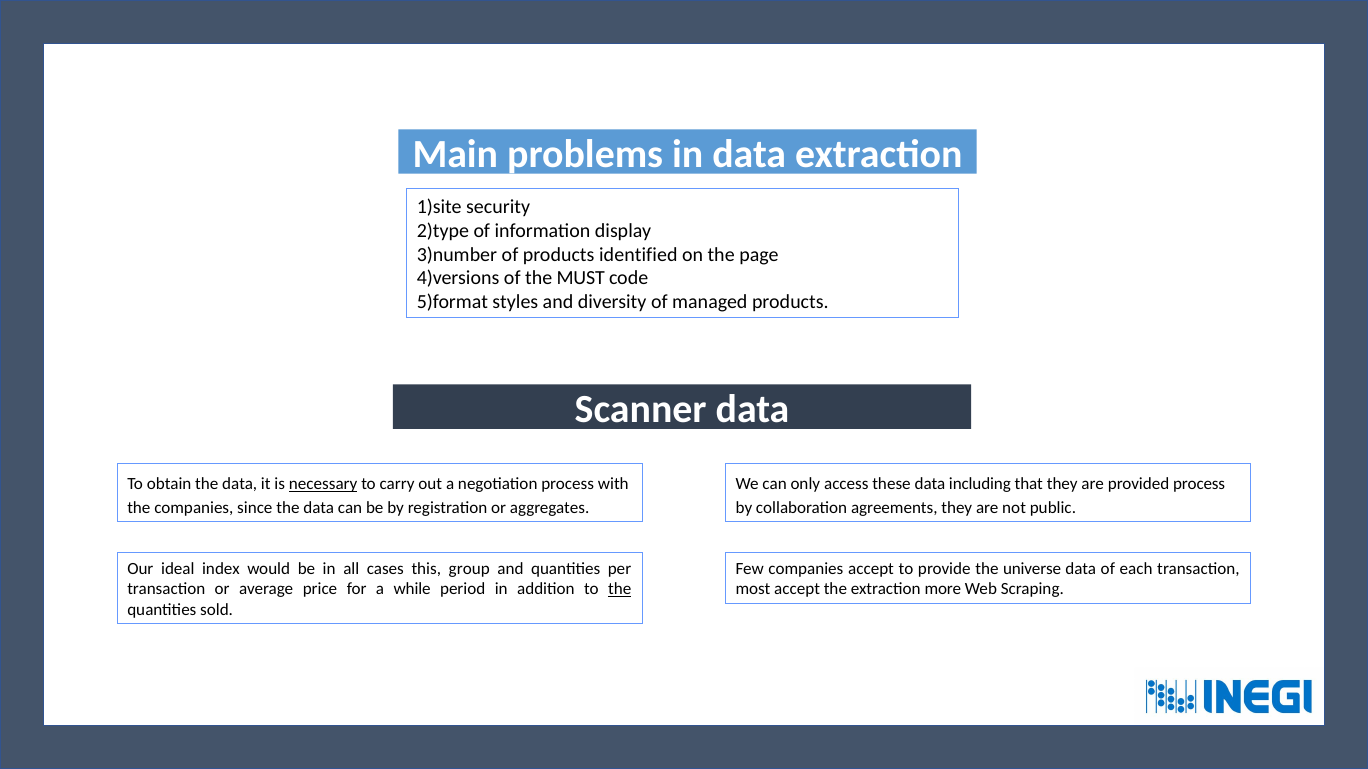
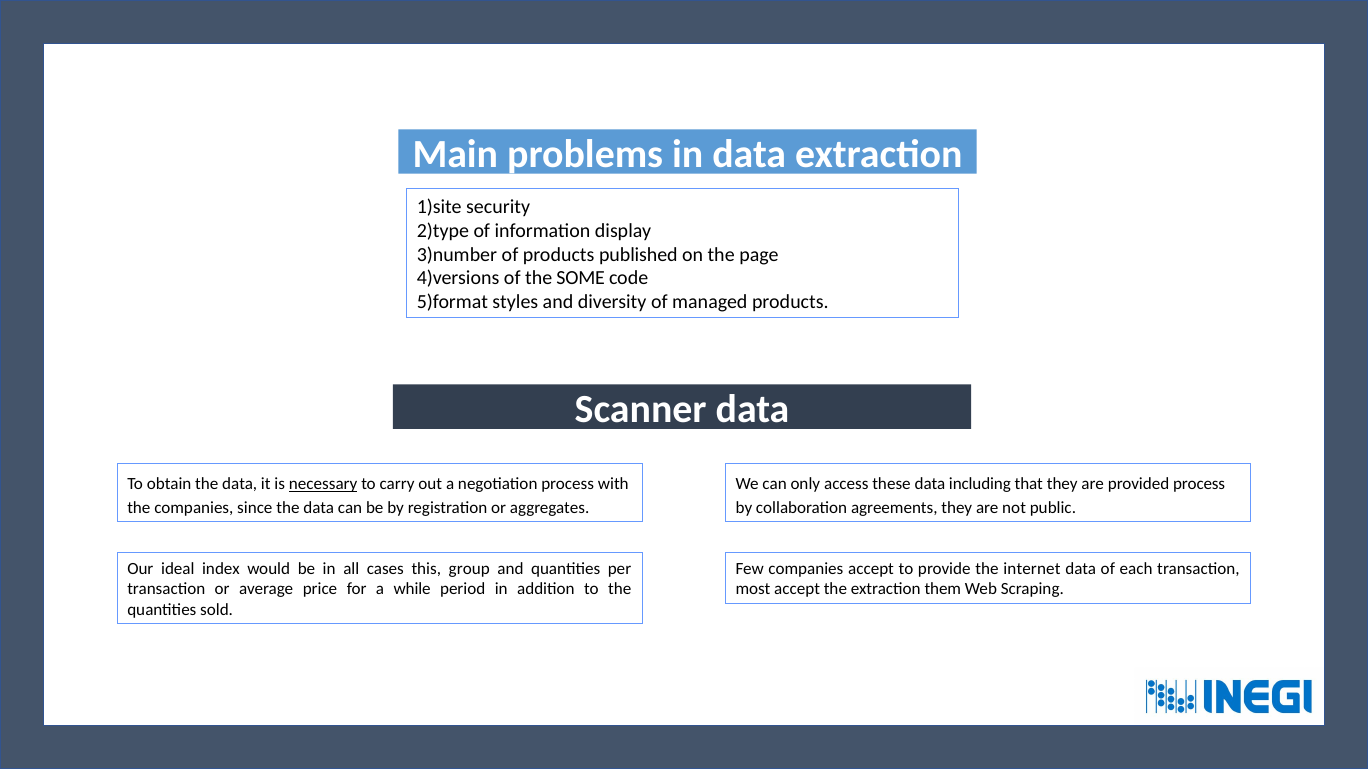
identified: identified -> published (638, 255)
MUST: MUST -> SOME (581, 279)
universe: universe -> internet (1032, 569)
the underline: present -> none (620, 590)
more: more -> them (943, 590)
